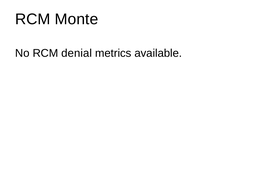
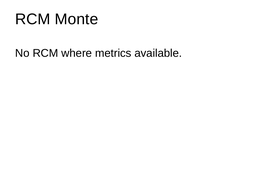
denial: denial -> where (77, 53)
